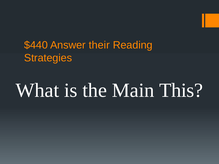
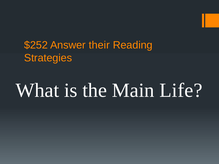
$440: $440 -> $252 (36, 45)
This: This -> Life (181, 90)
